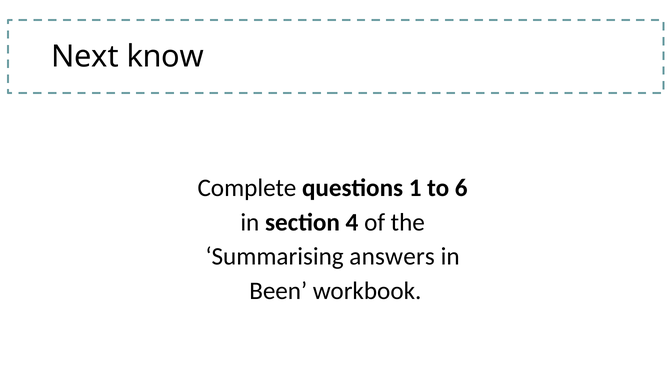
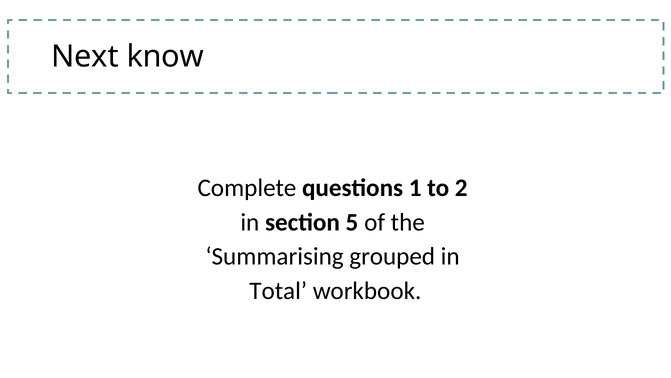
6: 6 -> 2 (461, 188)
4: 4 -> 5 (352, 222)
answers: answers -> grouped (392, 256)
Been: Been -> Total (278, 290)
